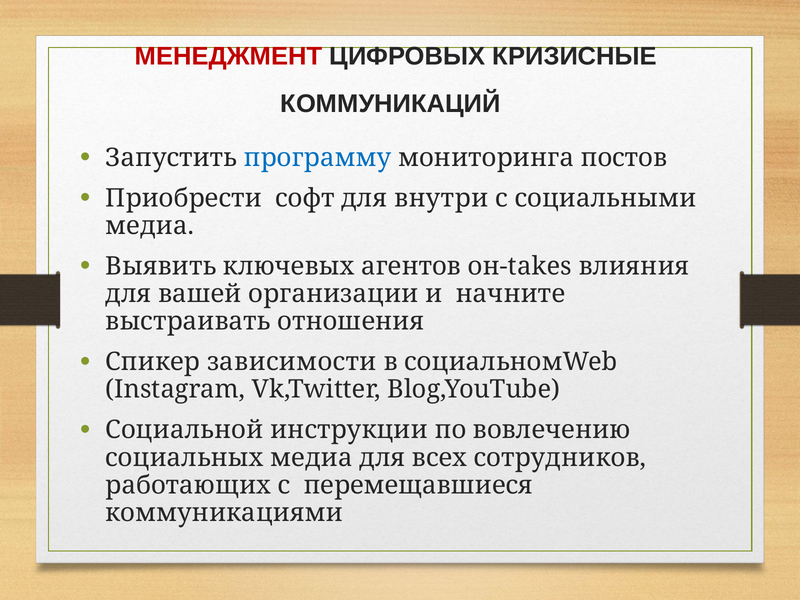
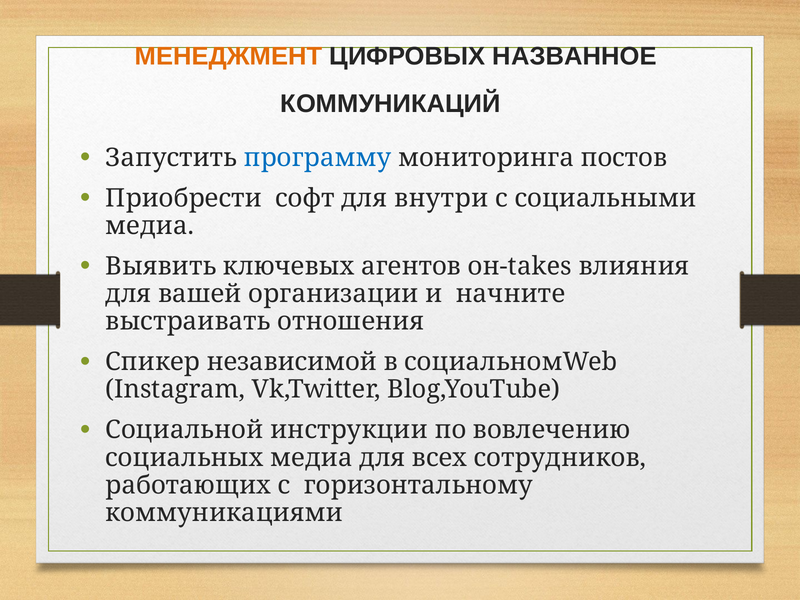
МЕНЕДЖМЕНТ colour: red -> orange (228, 56)
КРИЗИСНЫЕ: КРИЗИСНЫЕ -> НАЗВАННОЕ (575, 56)
зависимости: зависимости -> независимой (292, 362)
перемещавшиеся: перемещавшиеся -> горизонтальному (418, 485)
